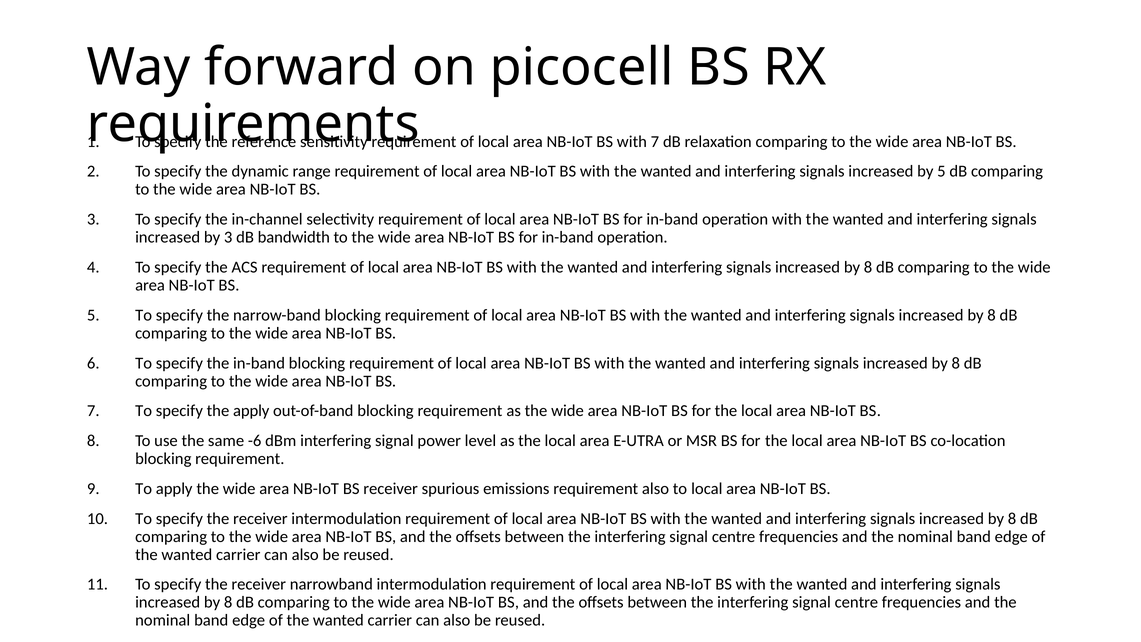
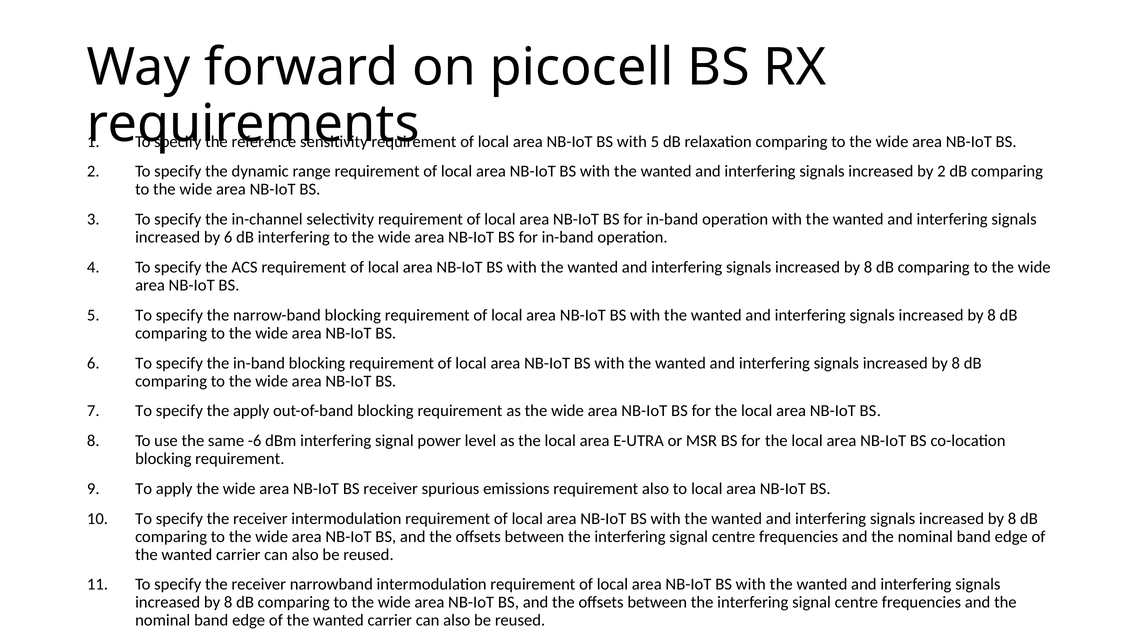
with 7: 7 -> 5 (655, 142)
by 5: 5 -> 2 (941, 171)
by 3: 3 -> 6 (228, 237)
dB bandwidth: bandwidth -> interfering (294, 237)
